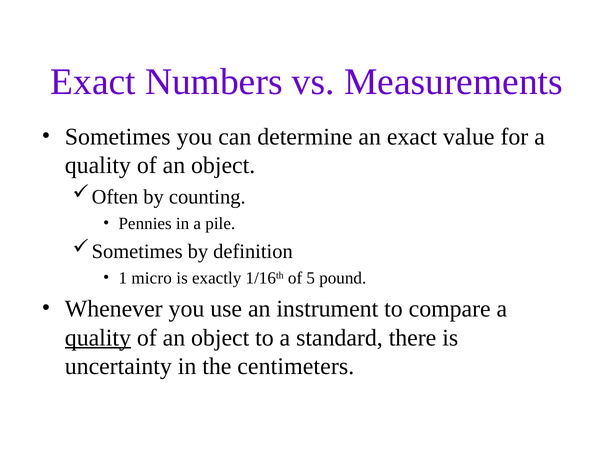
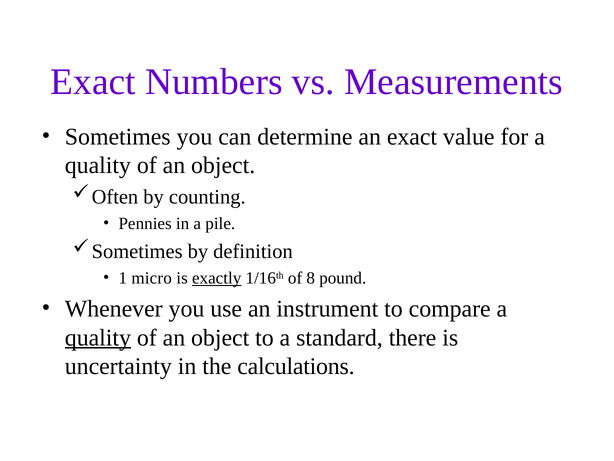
exactly underline: none -> present (217, 278)
5: 5 -> 8 (311, 278)
centimeters: centimeters -> calculations (296, 366)
